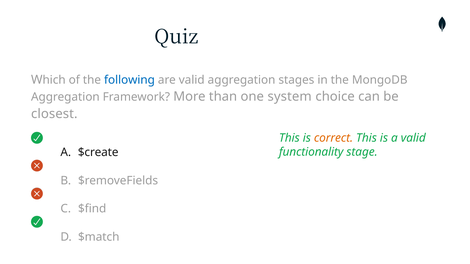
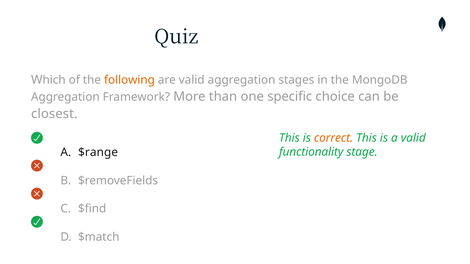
following colour: blue -> orange (129, 80)
system: system -> specific (290, 97)
$create: $create -> $range (98, 153)
